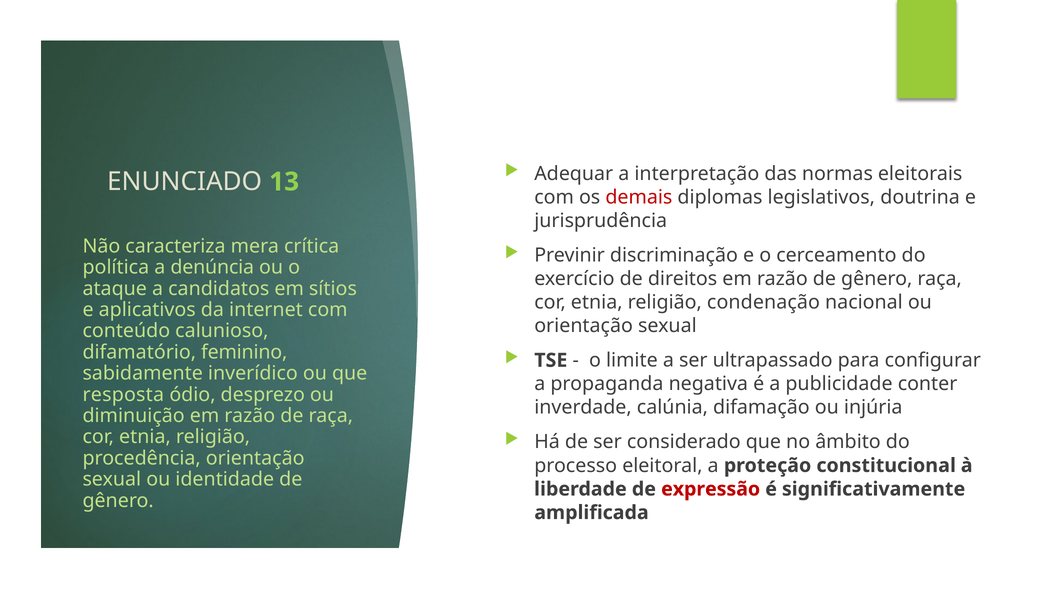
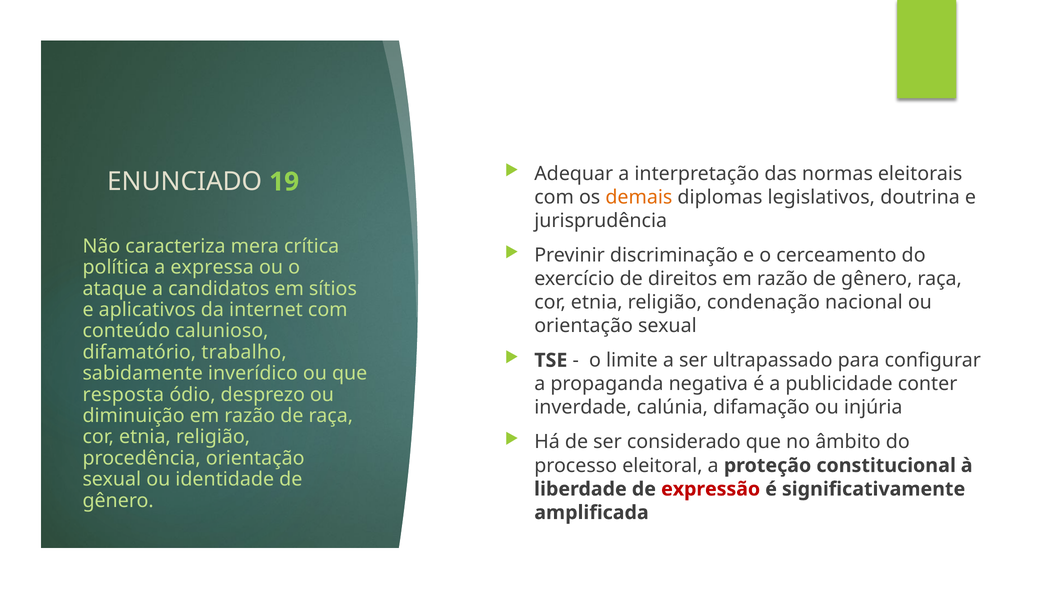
13: 13 -> 19 (284, 182)
demais colour: red -> orange (639, 197)
denúncia: denúncia -> expressa (212, 268)
feminino: feminino -> trabalho (244, 352)
